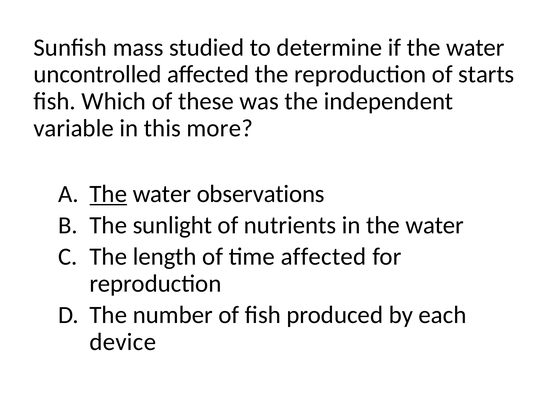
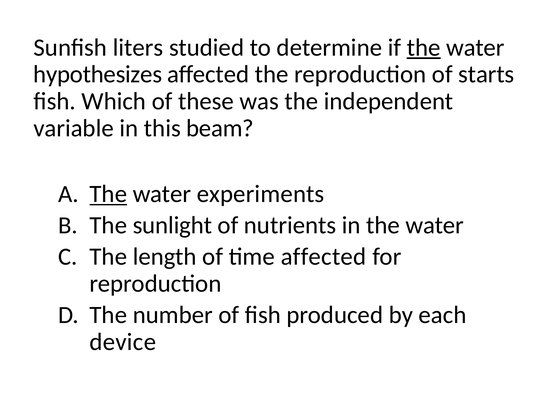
mass: mass -> liters (138, 47)
the underline: none -> present (424, 47)
uncontrolled: uncontrolled -> hypothesizes (98, 74)
more: more -> beam (220, 128)
observations: observations -> experiments (261, 194)
